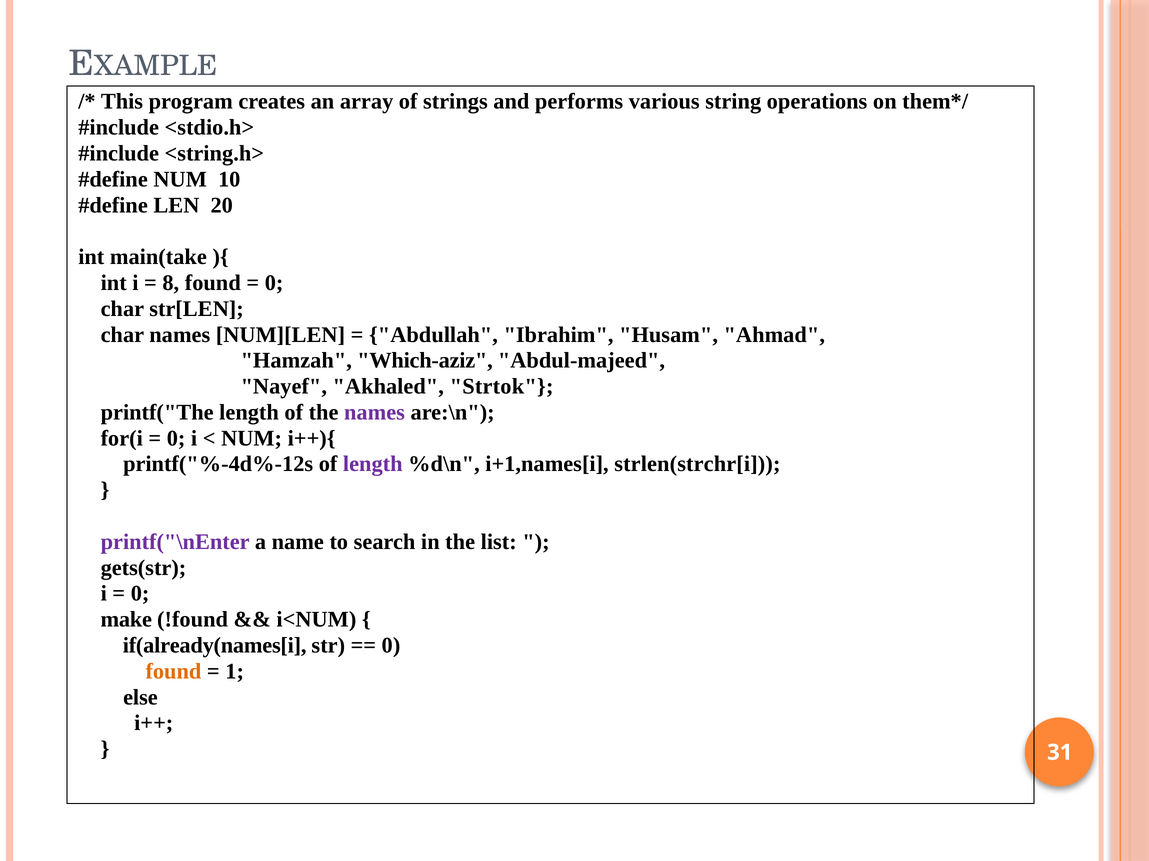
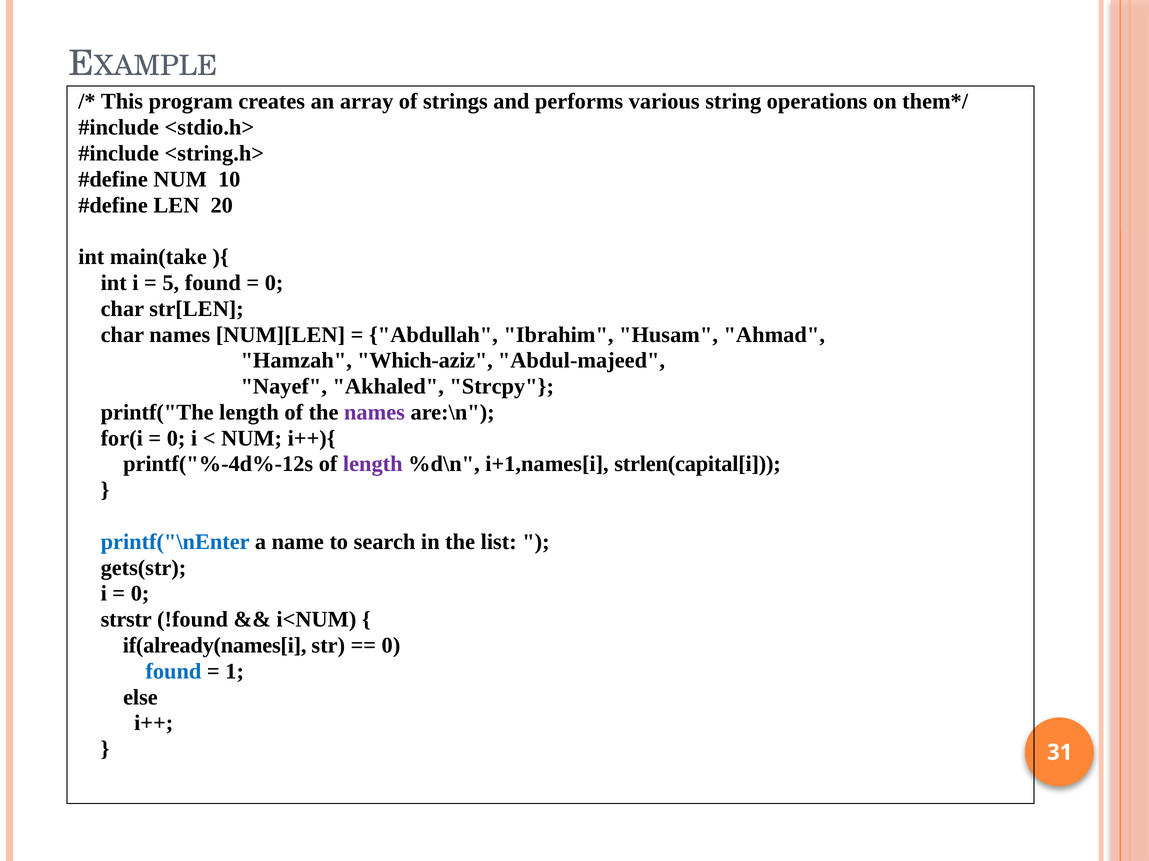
8: 8 -> 5 (171, 283)
Strtok: Strtok -> Strcpy (502, 387)
strlen(strchr[i: strlen(strchr[i -> strlen(capital[i (698, 465)
printf("\nEnter colour: purple -> blue (175, 542)
make: make -> strstr (126, 620)
found colour: orange -> blue (173, 672)
